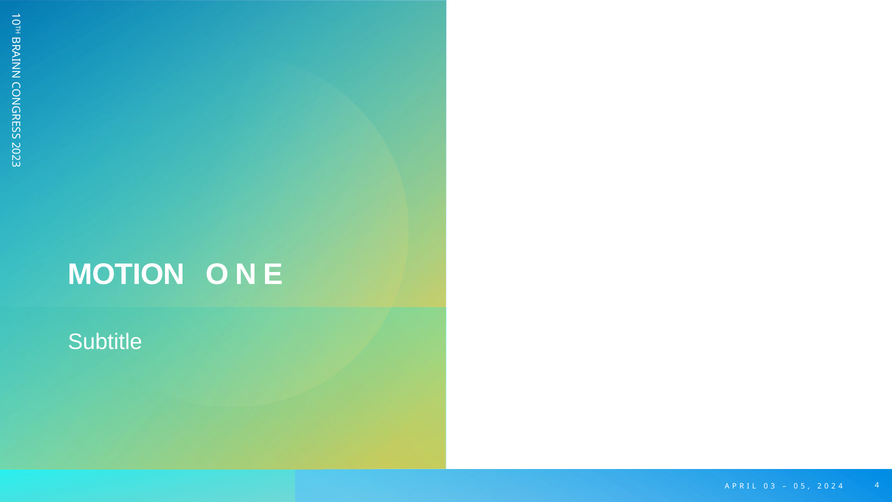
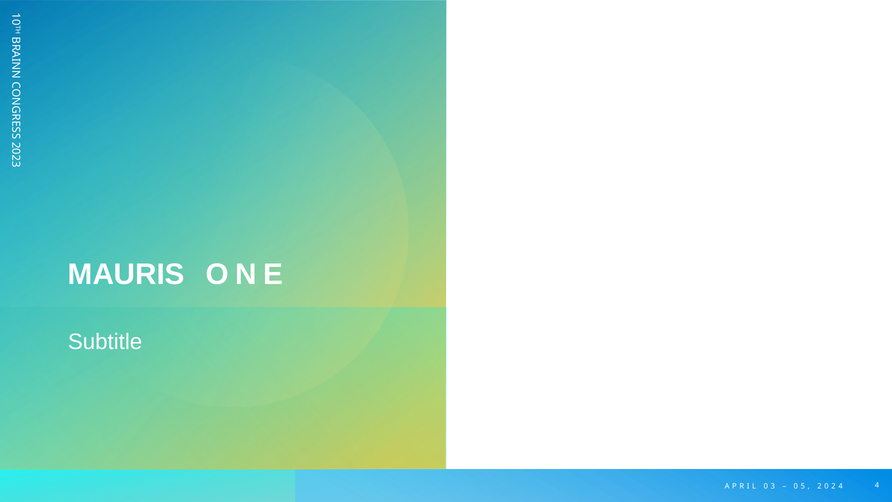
MOTION: MOTION -> MAURIS (126, 274)
